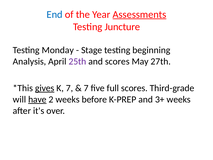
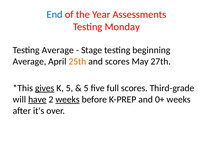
Assessments underline: present -> none (139, 14)
Juncture: Juncture -> Monday (122, 27)
Testing Monday: Monday -> Average (58, 50)
Analysis: Analysis -> Average (29, 61)
25th colour: purple -> orange (77, 61)
K 7: 7 -> 5 (69, 88)
7: 7 -> 5 (86, 88)
weeks underline: none -> present (68, 99)
3+: 3+ -> 0+ (160, 99)
